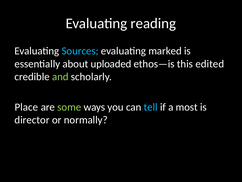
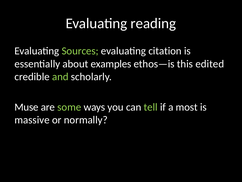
Sources colour: light blue -> light green (80, 51)
marked: marked -> citation (165, 51)
uploaded: uploaded -> examples (111, 64)
Place: Place -> Muse (27, 107)
tell colour: light blue -> light green (151, 107)
director: director -> massive (32, 120)
